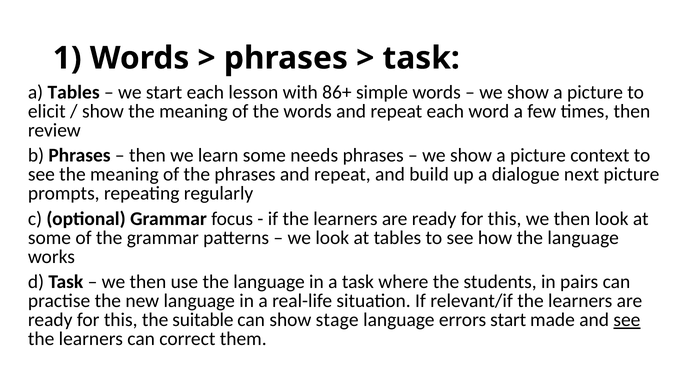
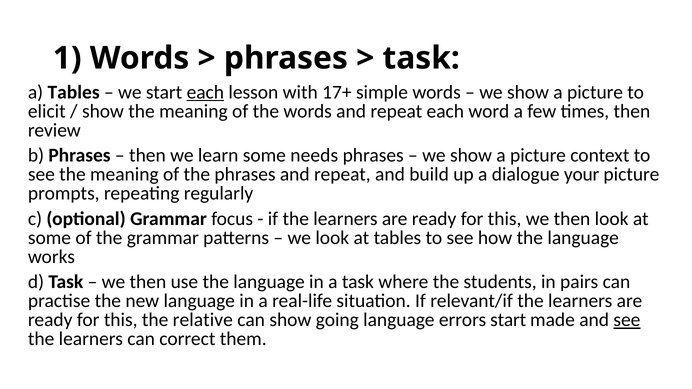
each underline: none -> present (205, 92)
86+: 86+ -> 17+ (337, 92)
next: next -> your (582, 175)
suitable: suitable -> relative (203, 320)
stage: stage -> going (337, 320)
